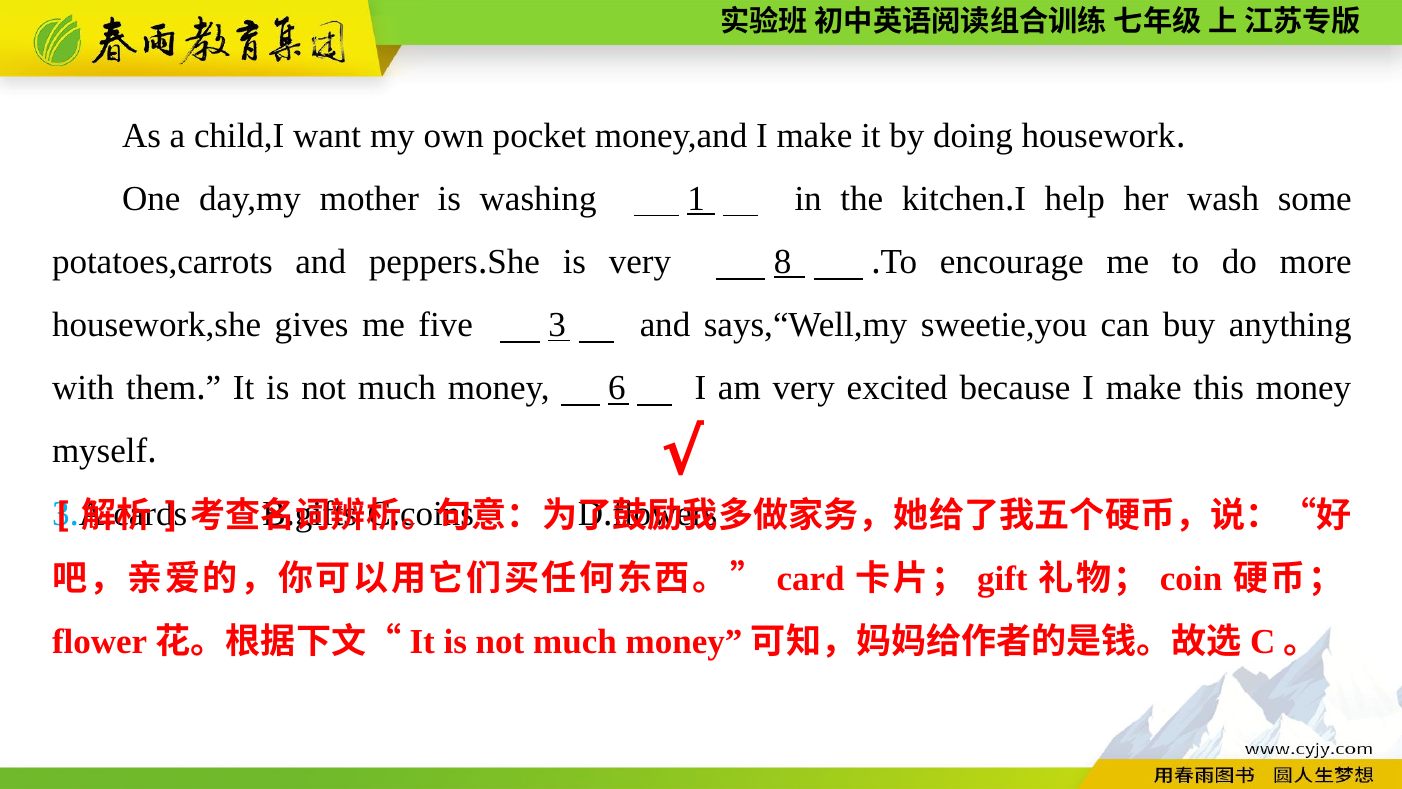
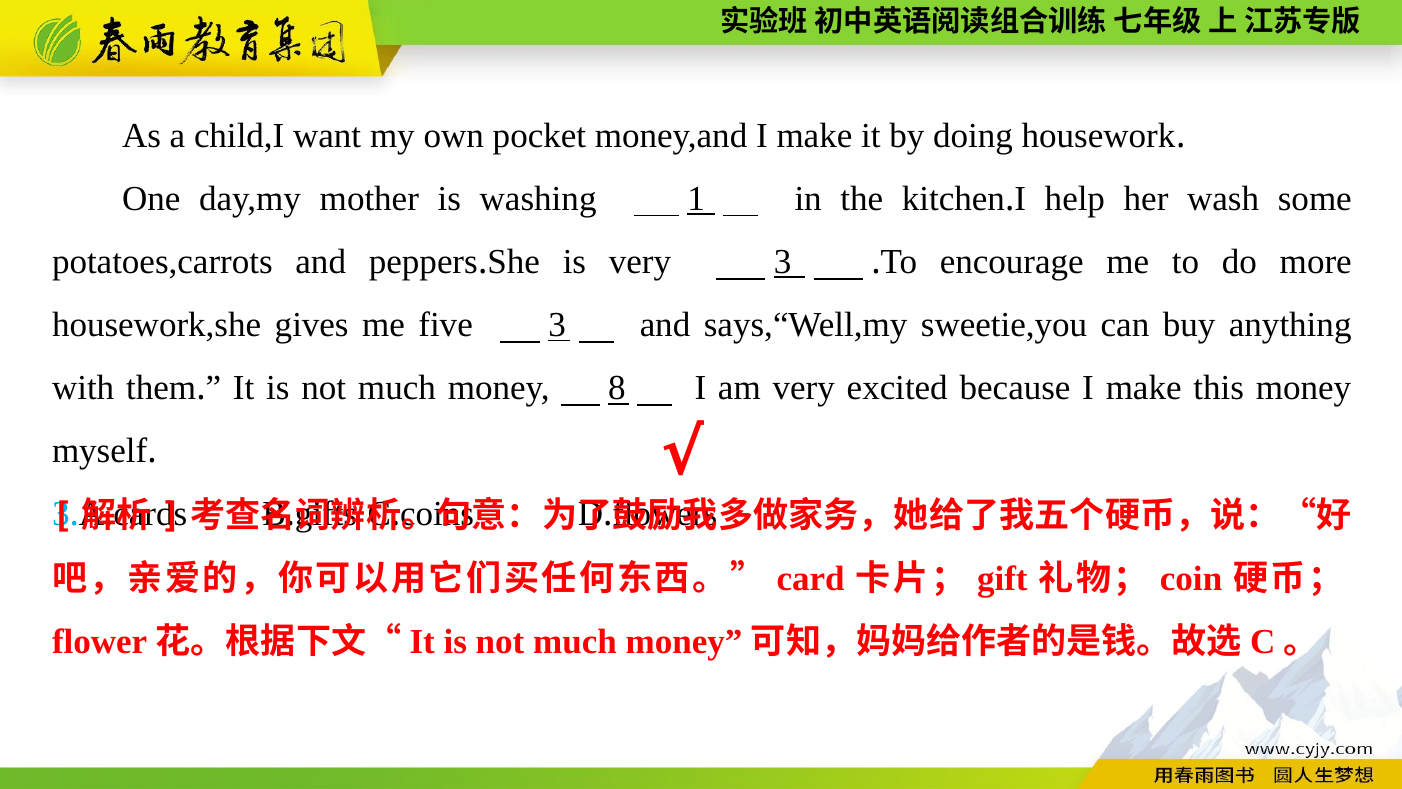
very 8: 8 -> 3 (783, 262)
6: 6 -> 8 (617, 388)
